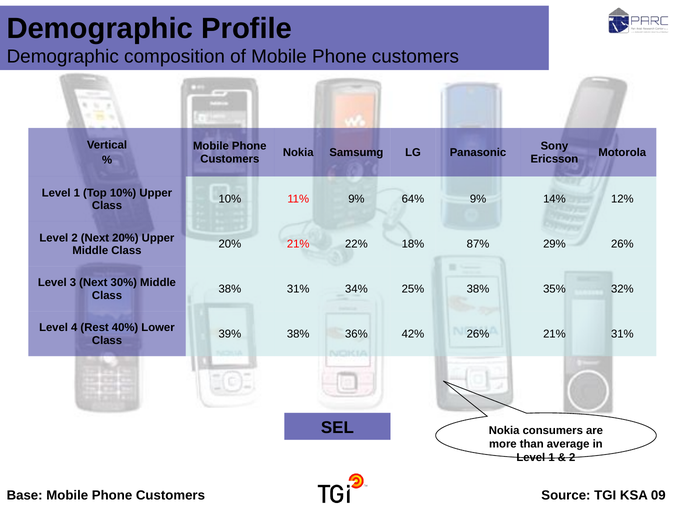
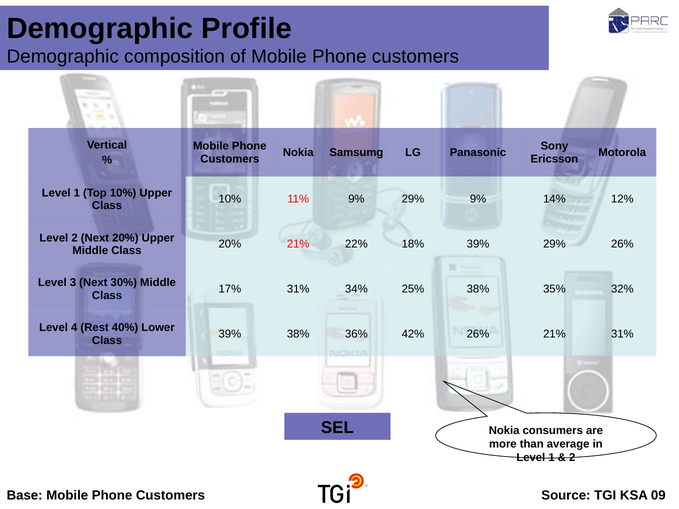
9% 64%: 64% -> 29% (413, 199)
18% 87%: 87% -> 39% (478, 244)
38%: 38% -> 17% (230, 289)
